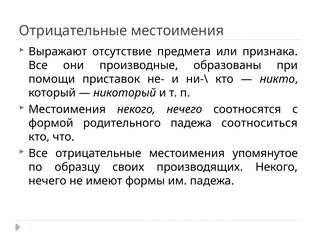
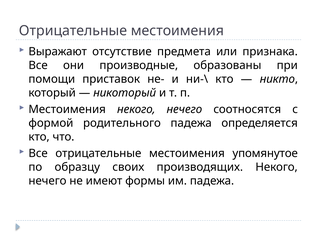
соотноситься: соотноситься -> определяется (260, 123)
